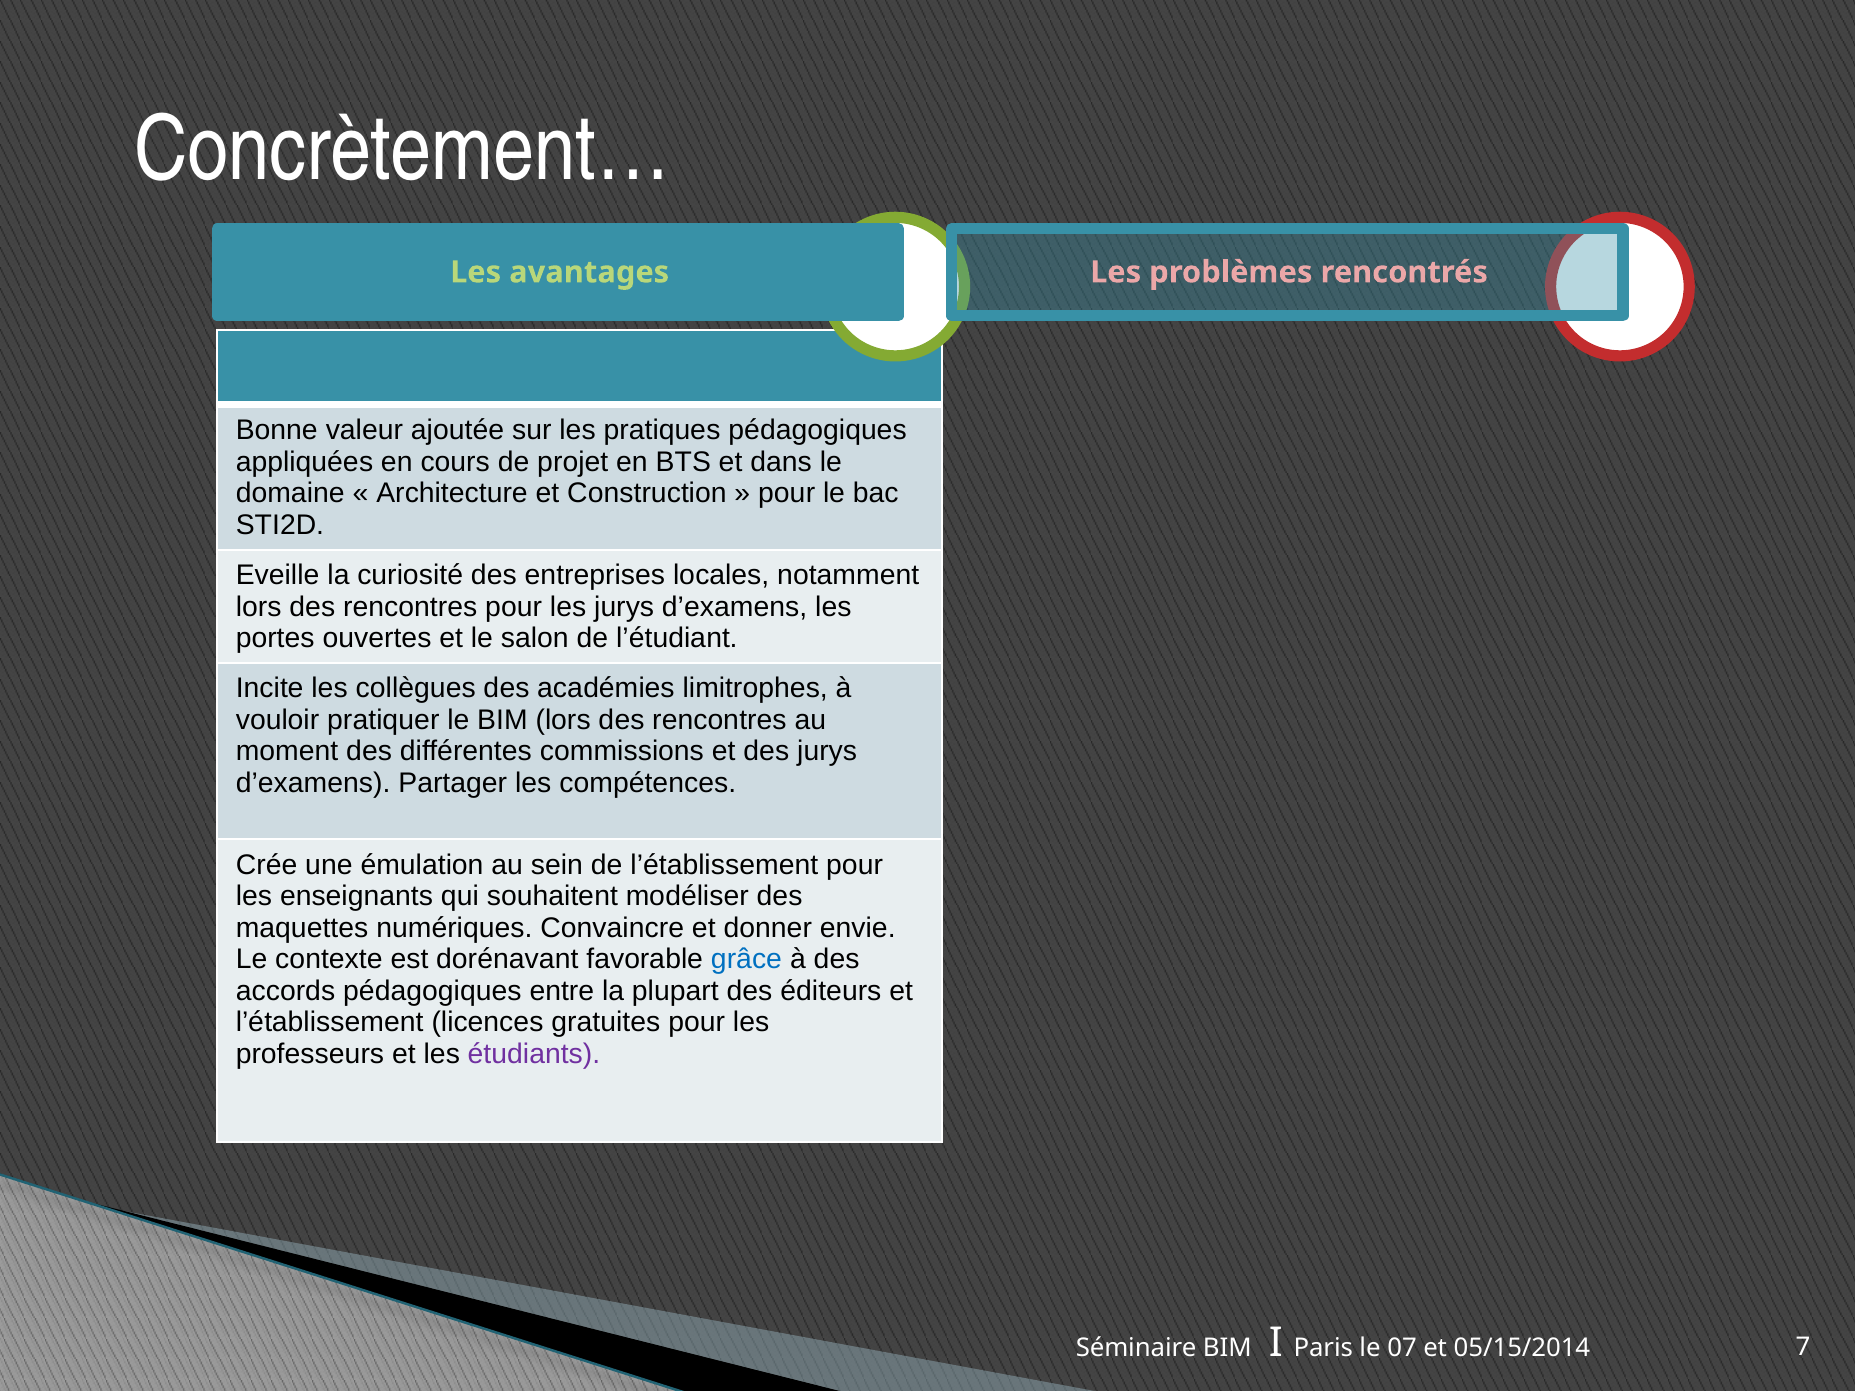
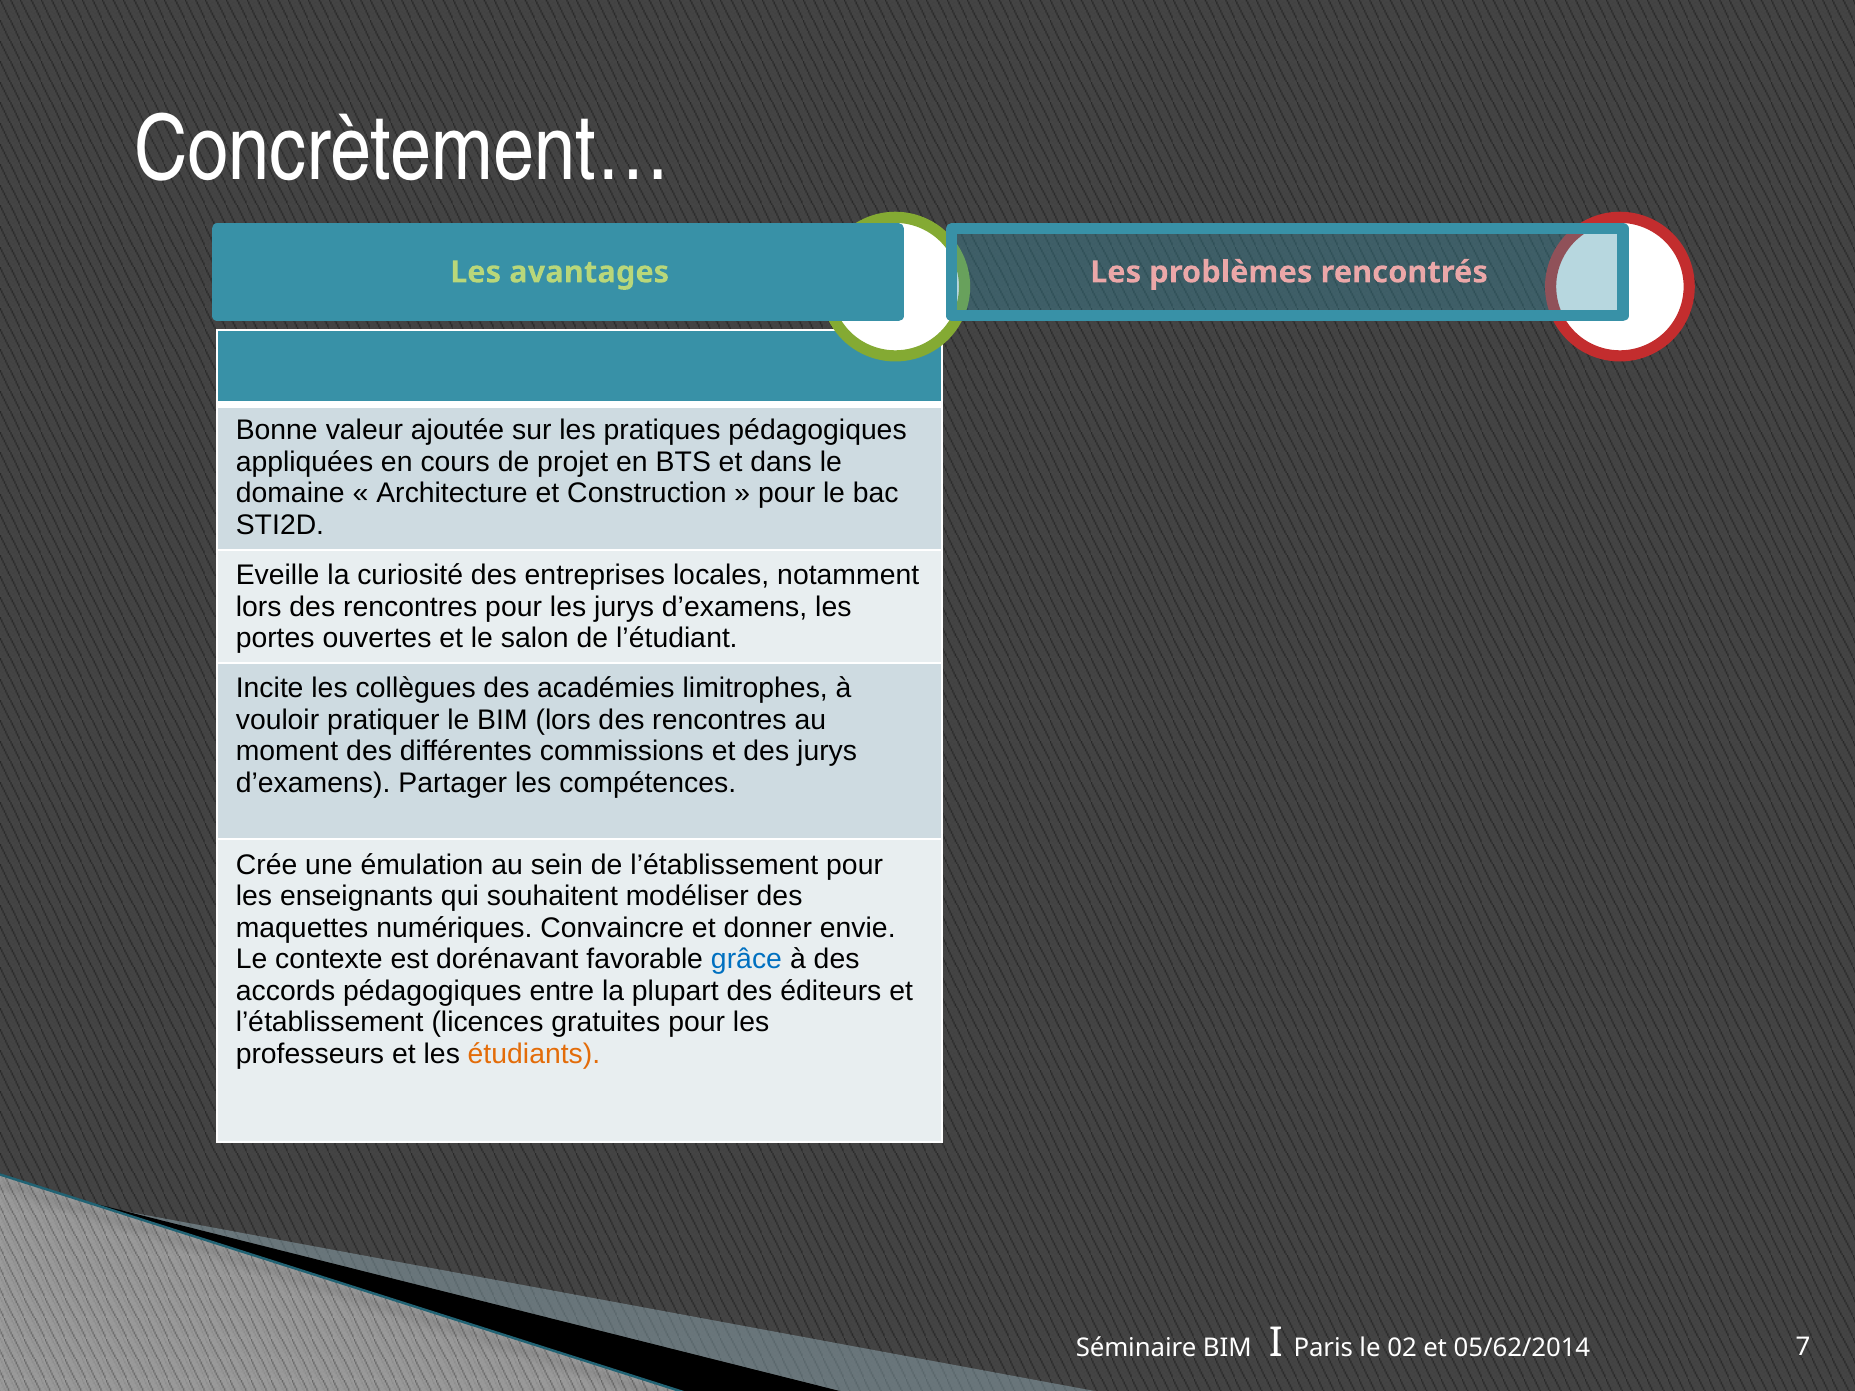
étudiants colour: purple -> orange (534, 1054)
07: 07 -> 02 (1402, 1348)
05/15/2014: 05/15/2014 -> 05/62/2014 (1522, 1348)
